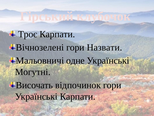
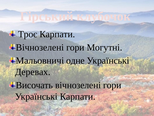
Назвати: Назвати -> Могутні (105, 47)
Могутні: Могутні -> Деревах (33, 72)
Височать відпочинок: відпочинок -> вічнозелені (78, 85)
